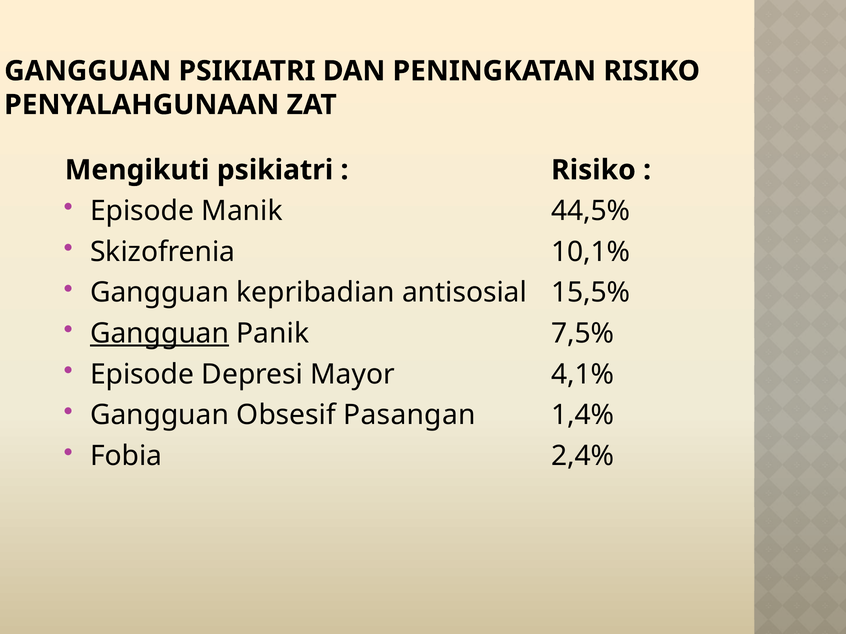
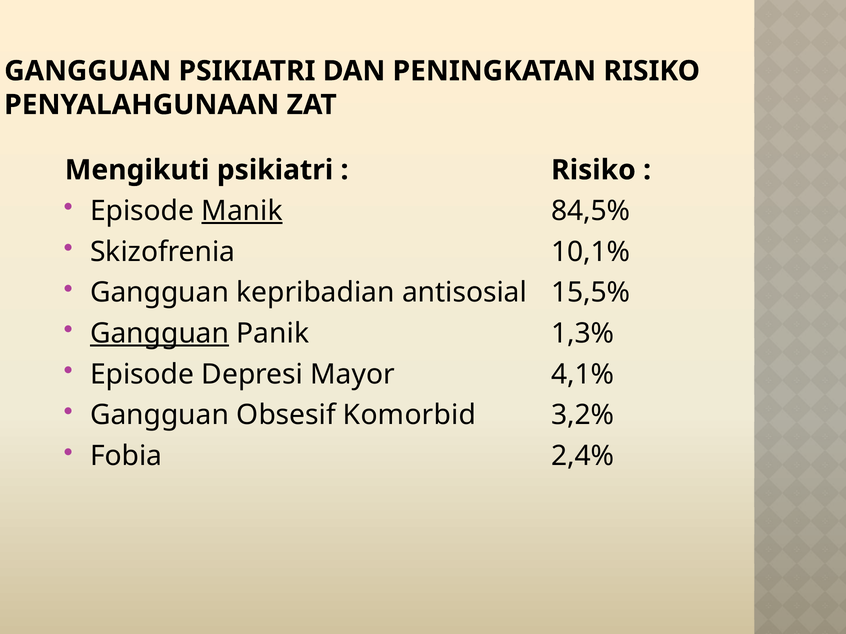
Manik underline: none -> present (242, 211)
44,5%: 44,5% -> 84,5% (591, 211)
7,5%: 7,5% -> 1,3% (583, 334)
Pasangan: Pasangan -> Komorbid (410, 416)
1,4%: 1,4% -> 3,2% (583, 416)
